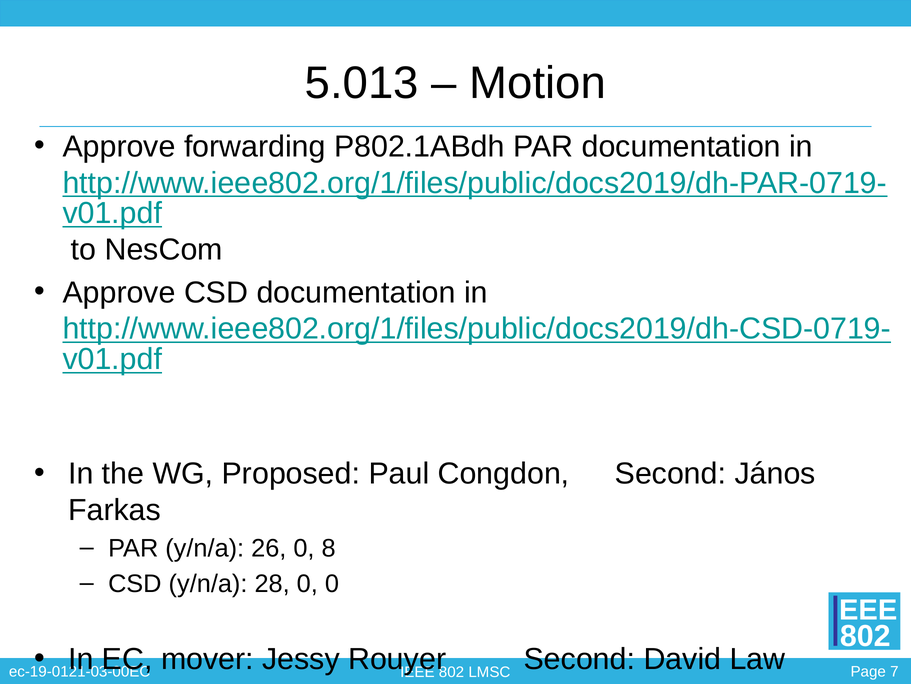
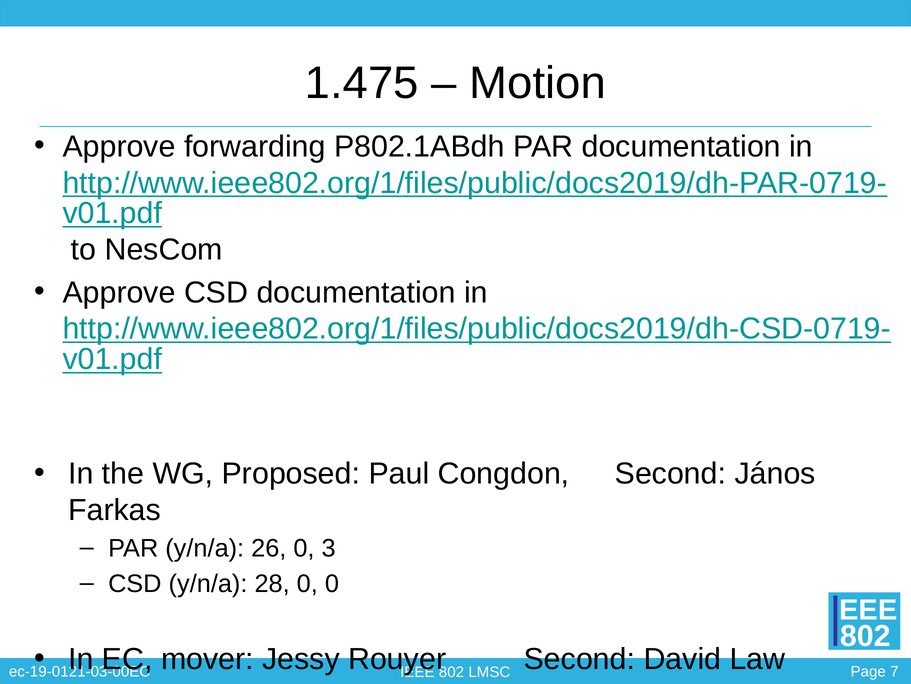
5.013: 5.013 -> 1.475 (362, 83)
8: 8 -> 3 (329, 548)
